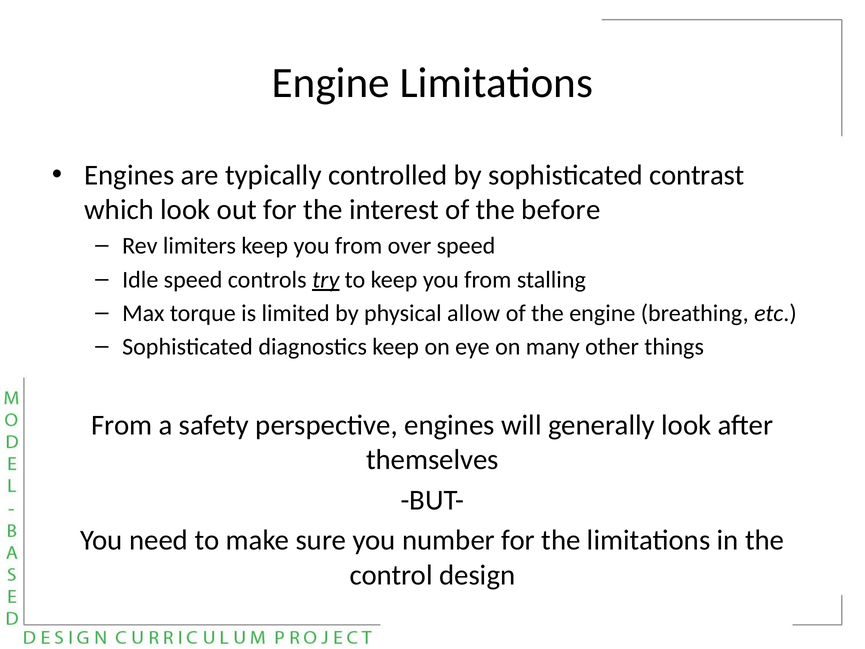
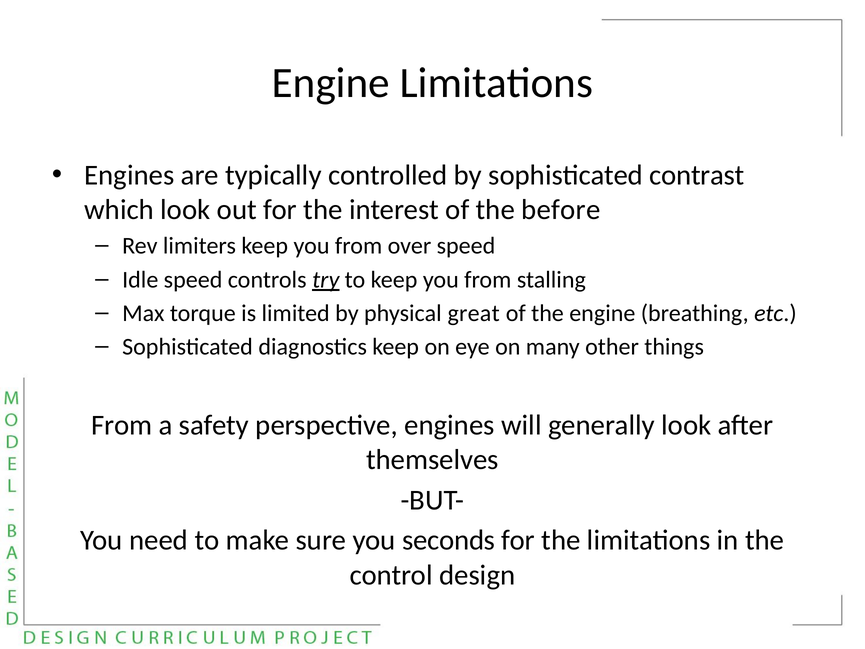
allow: allow -> great (474, 313)
number: number -> seconds (449, 540)
